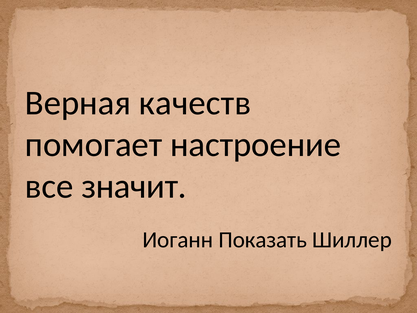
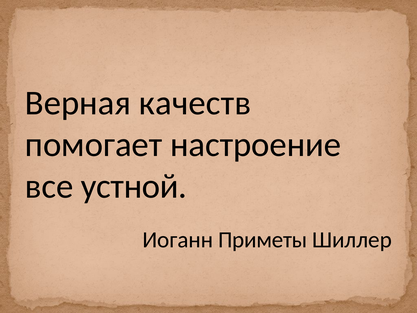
значит: значит -> устной (134, 186)
Показать: Показать -> Приметы (263, 240)
